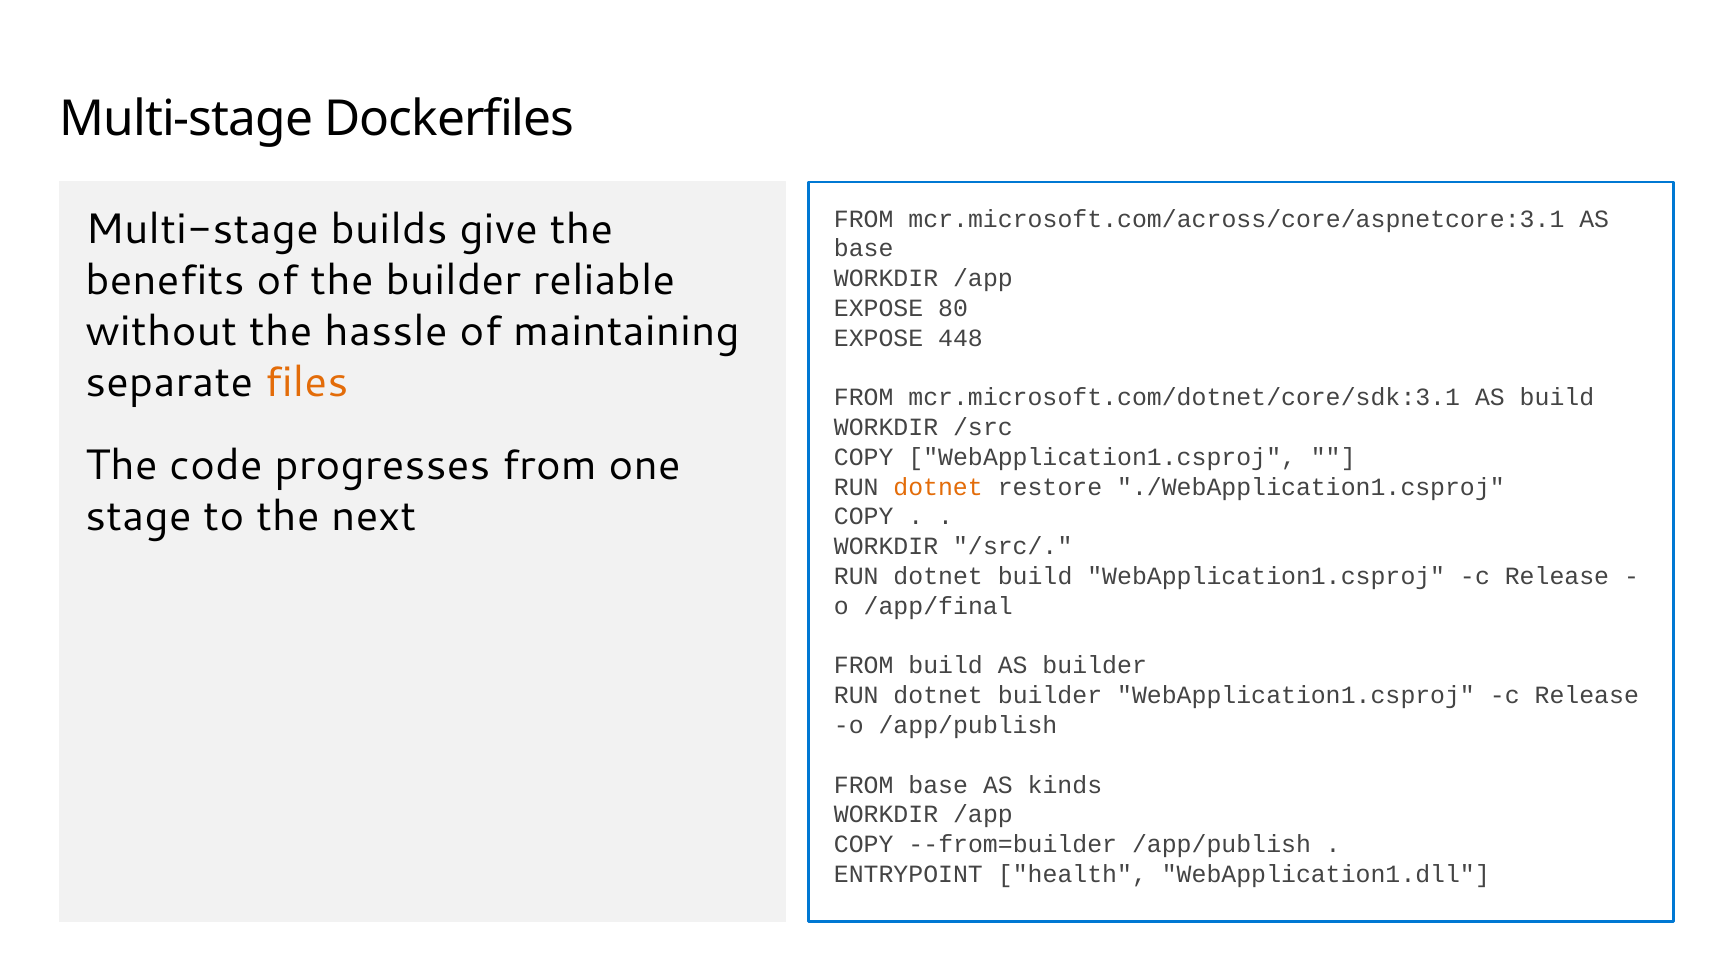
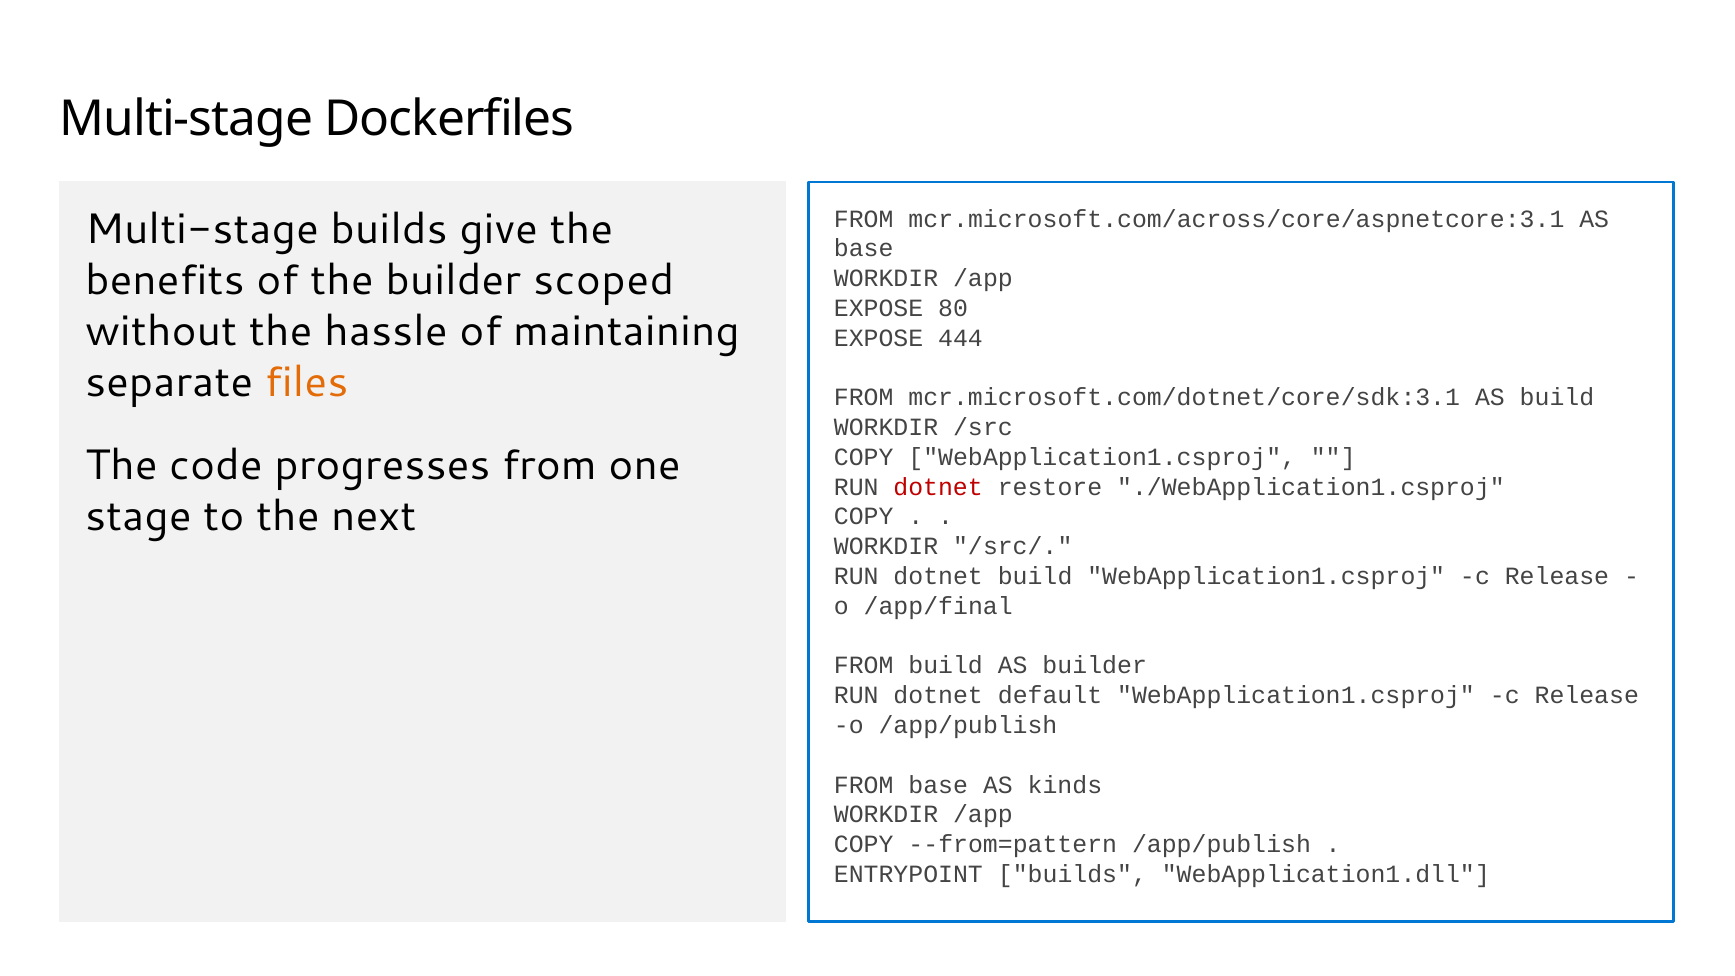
reliable: reliable -> scoped (604, 281)
448: 448 -> 444 (961, 338)
dotnet colour: orange -> red (938, 487)
dotnet builder: builder -> default (1050, 695)
--from=builder: --from=builder -> --from=pattern (1013, 844)
ENTRYPOINT health: health -> builds (1072, 874)
